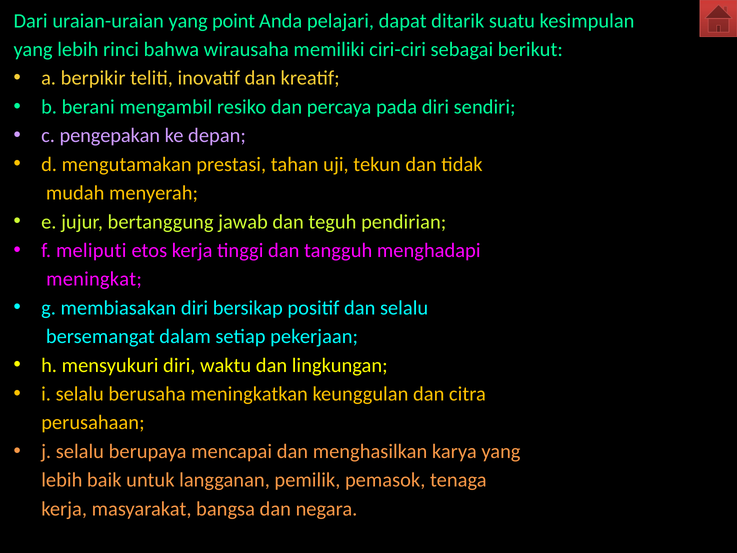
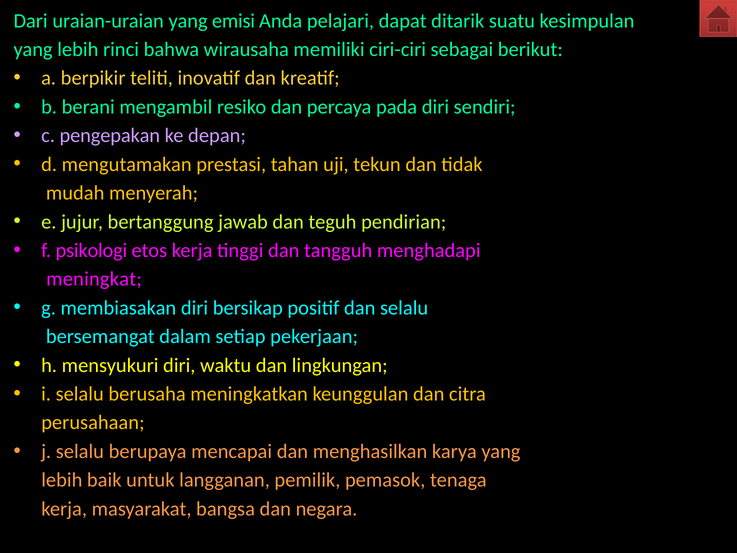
point: point -> emisi (234, 21)
meliputi: meliputi -> psikologi (91, 250)
